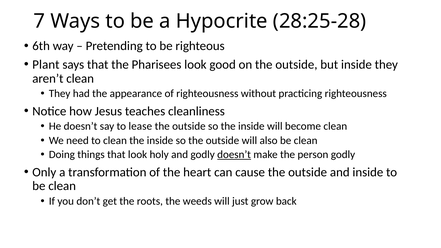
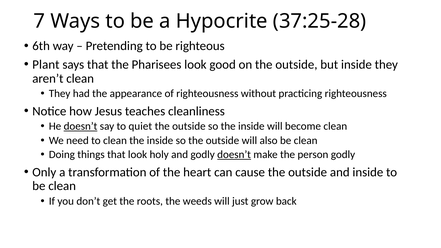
28:25-28: 28:25-28 -> 37:25-28 (320, 21)
doesn’t underline: none -> present (80, 126)
lease: lease -> quiet (140, 126)
